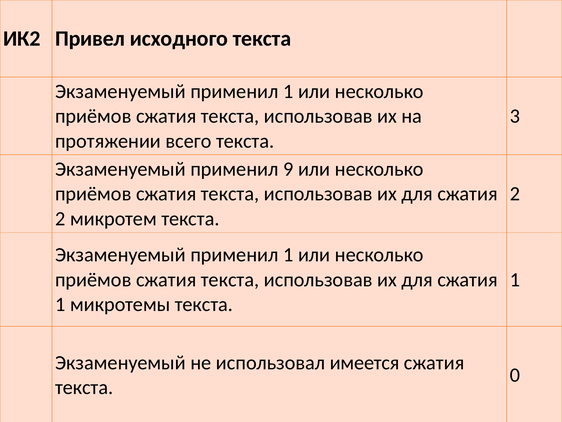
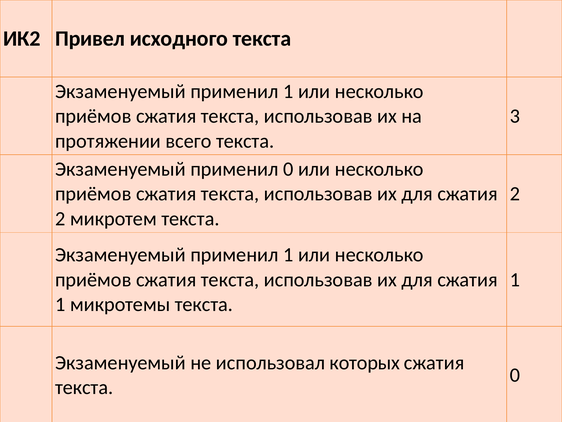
применил 9: 9 -> 0 (288, 169)
имеется: имеется -> которых (365, 362)
